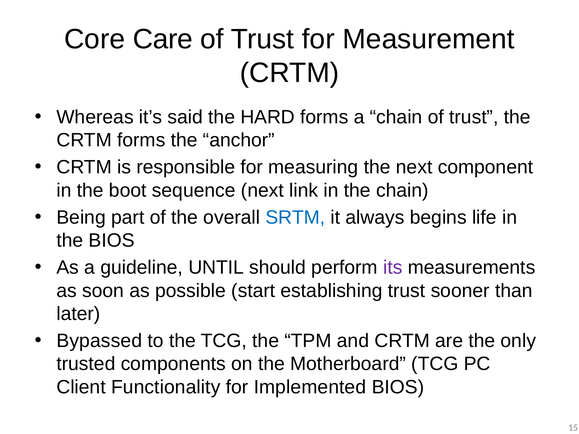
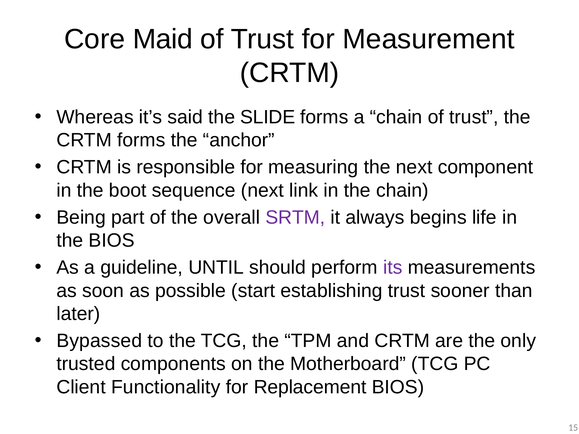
Care: Care -> Maid (163, 39)
HARD: HARD -> SLIDE (268, 117)
SRTM colour: blue -> purple (295, 218)
Implemented: Implemented -> Replacement (310, 387)
